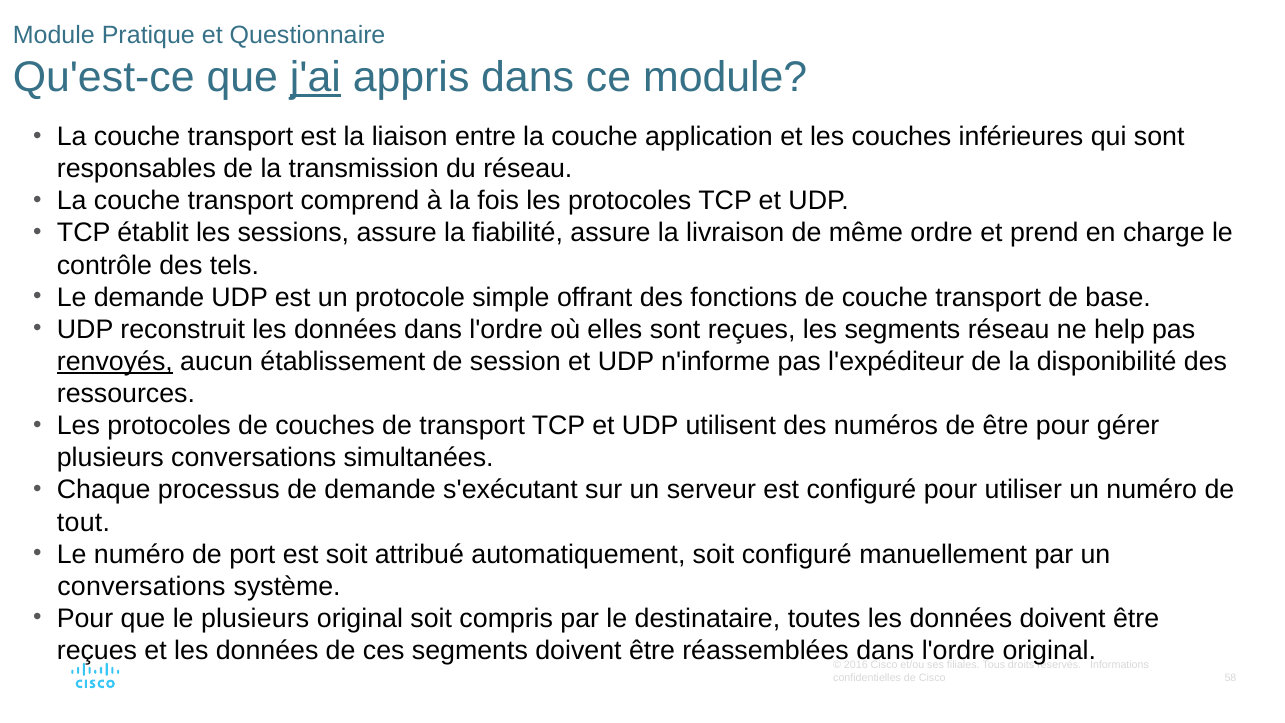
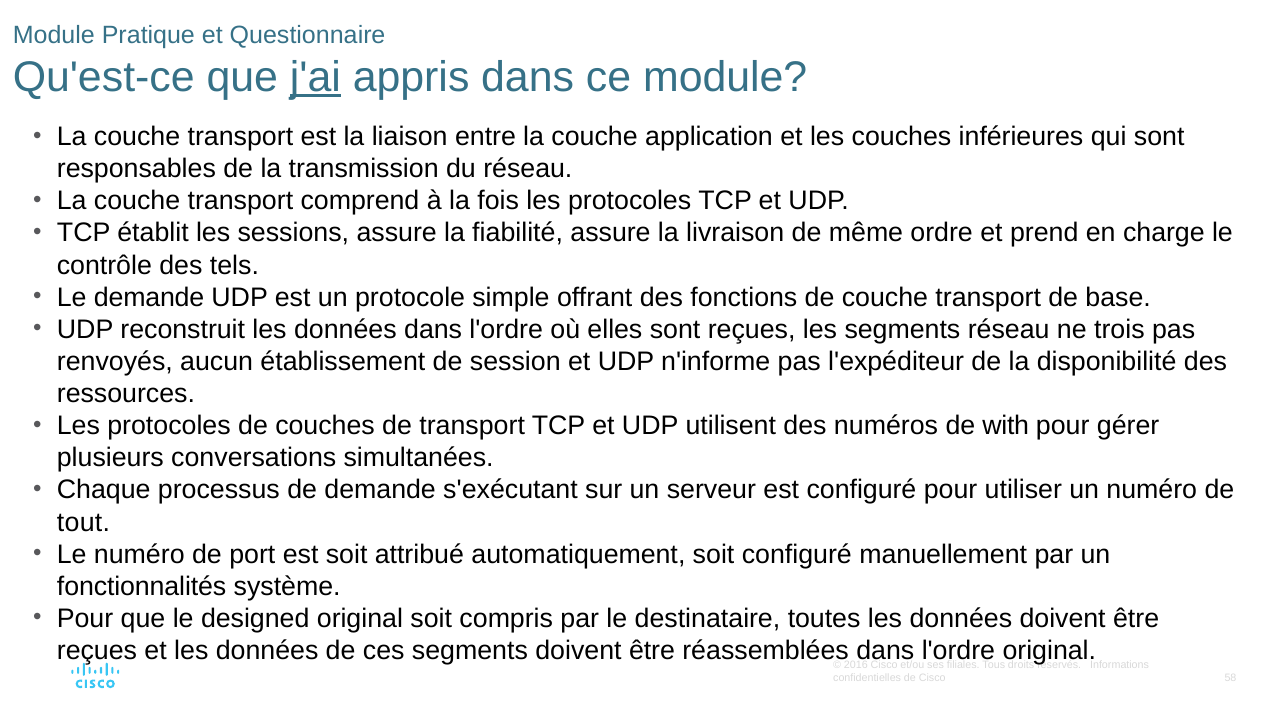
help: help -> trois (1119, 329)
renvoyés underline: present -> none (115, 361)
de être: être -> with (1006, 426)
conversations: conversations -> fonctionnalités (142, 586)
le plusieurs: plusieurs -> designed (255, 618)
